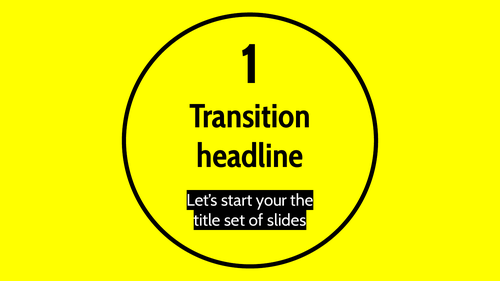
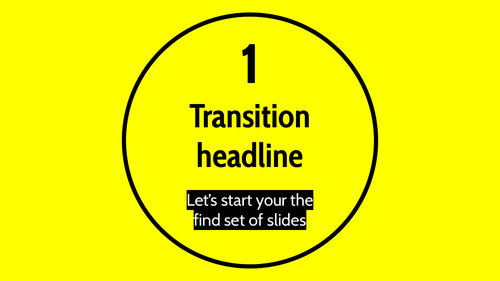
title: title -> find (207, 221)
